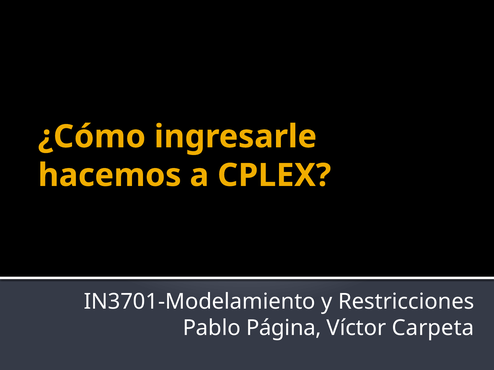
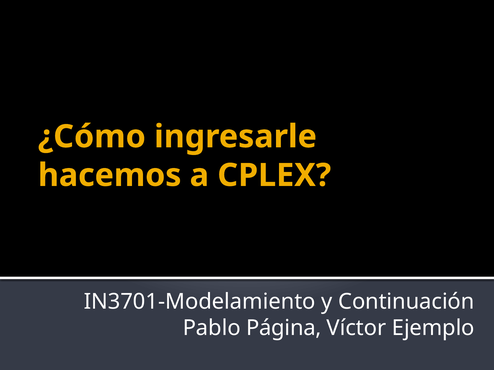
Restricciones: Restricciones -> Continuación (406, 302)
Carpeta: Carpeta -> Ejemplo (433, 329)
